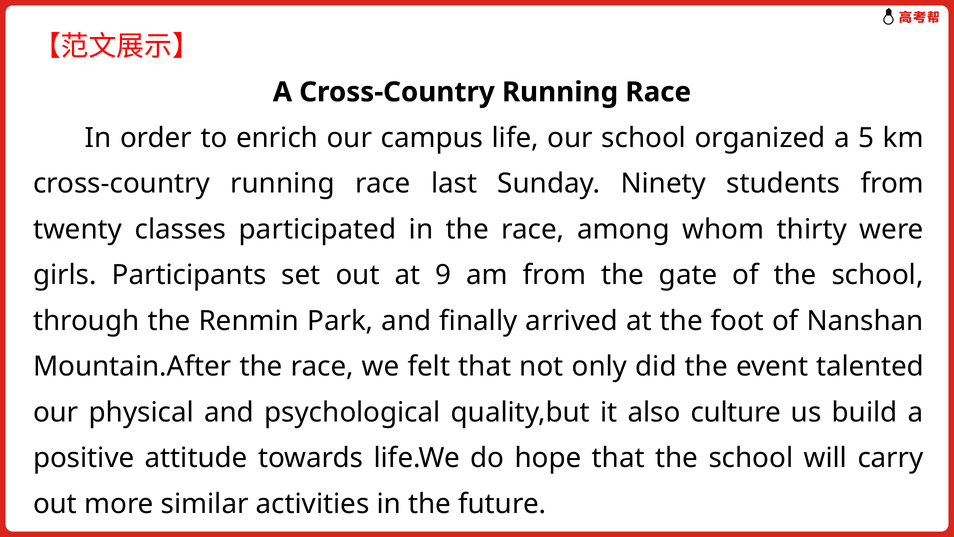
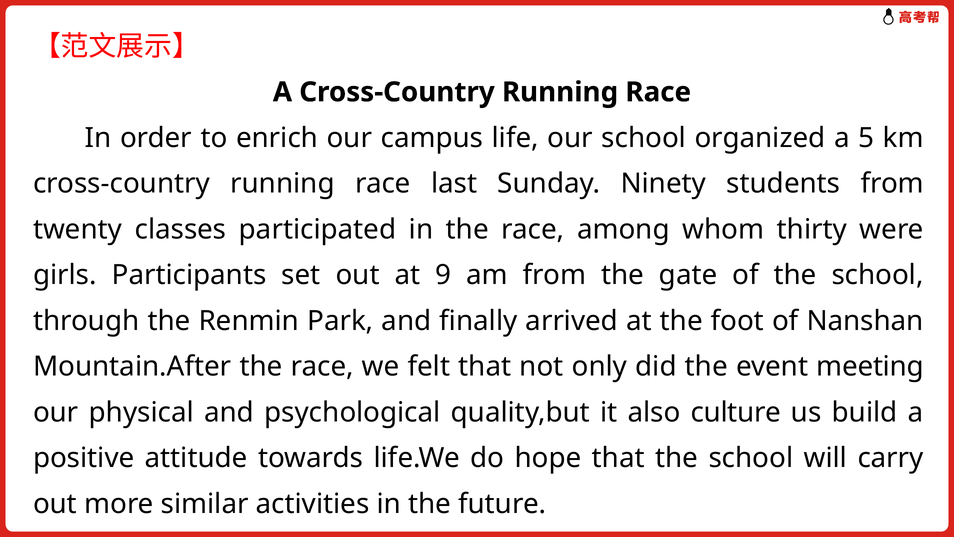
talented: talented -> meeting (870, 366)
